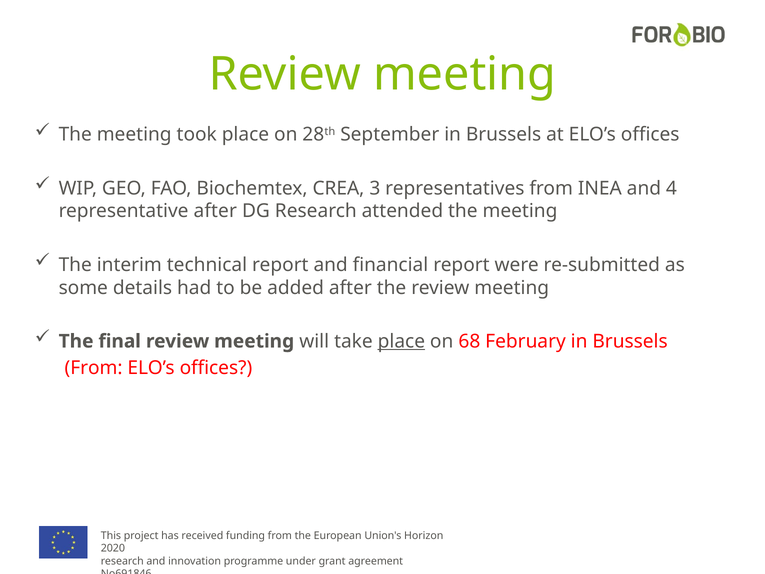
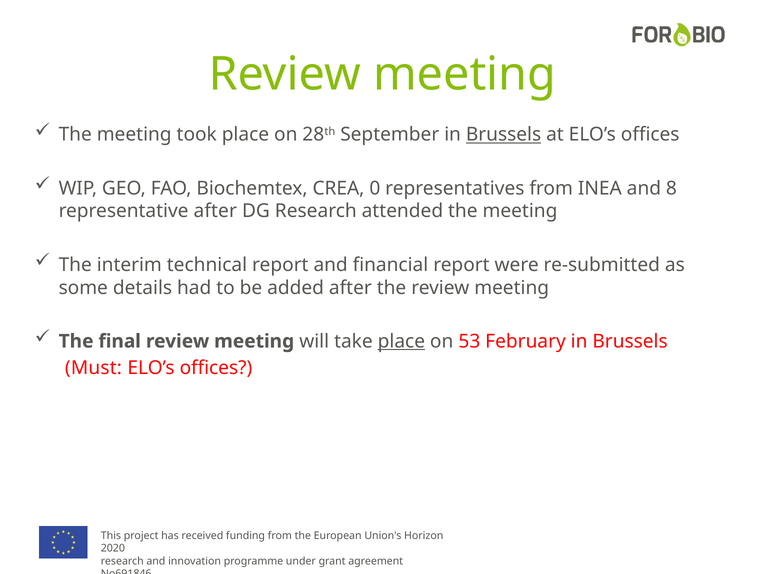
Brussels underline: none -> present (504, 135)
3: 3 -> 0 (375, 188)
4: 4 -> 8 (671, 188)
68: 68 -> 53 (469, 341)
From: From -> Must (93, 368)
